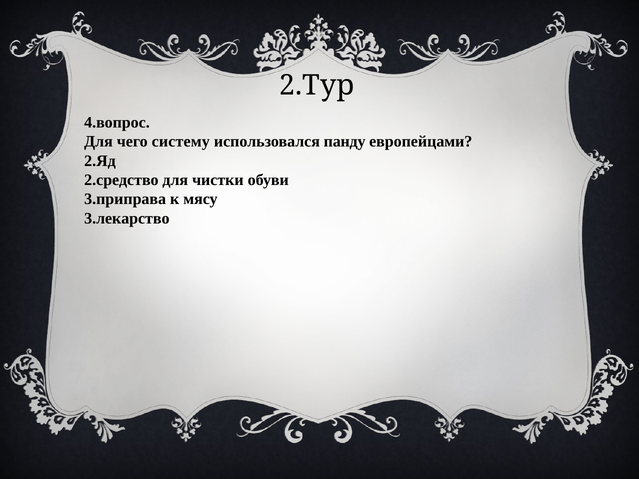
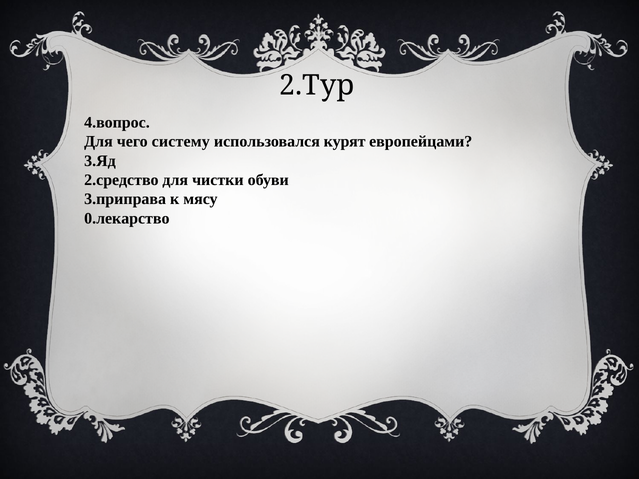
панду: панду -> курят (345, 142)
2.Яд: 2.Яд -> 3.Яд (100, 161)
3.лекарство: 3.лекарство -> 0.лекарство (127, 218)
